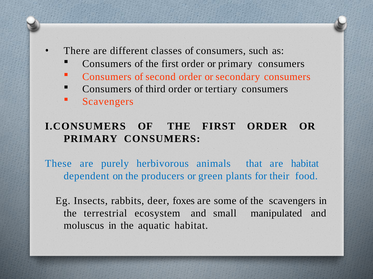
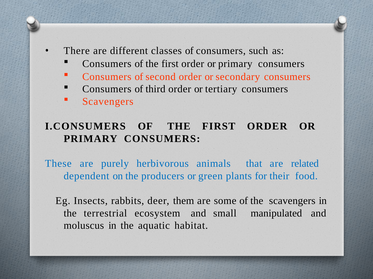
are habitat: habitat -> related (305, 164)
foxes: foxes -> them (184, 201)
